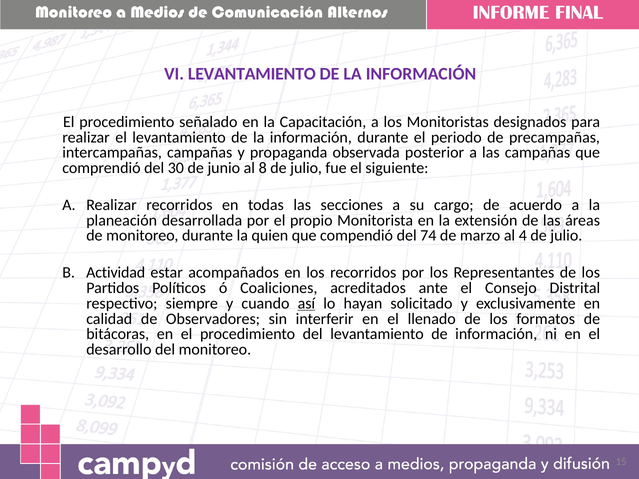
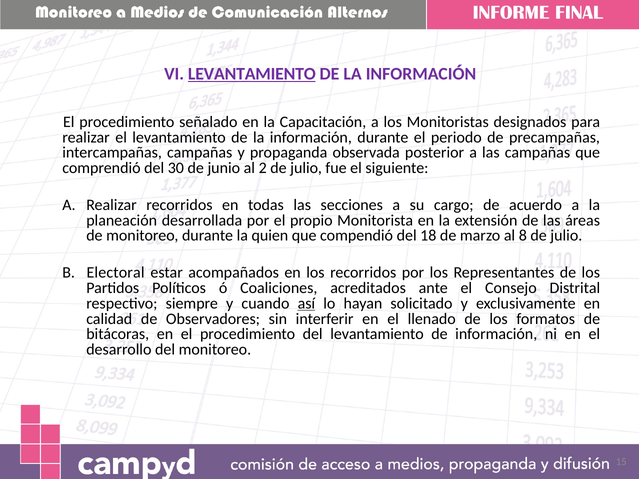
LEVANTAMIENTO underline: none -> present (252, 74)
8: 8 -> 2 (263, 168)
74: 74 -> 18 (428, 236)
4: 4 -> 8 (523, 236)
Actividad: Actividad -> Electoral (116, 273)
